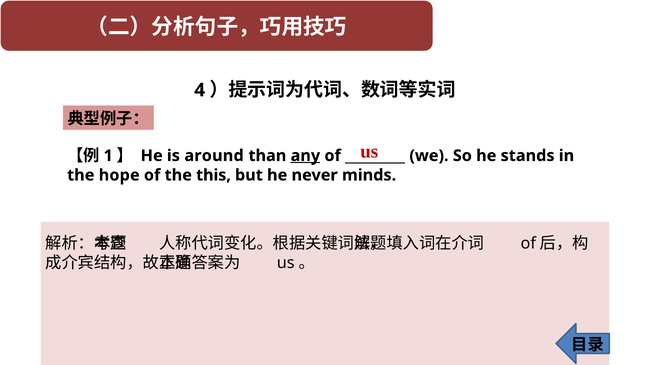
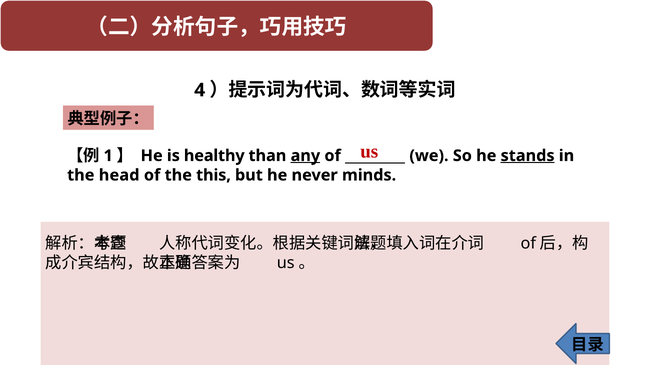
around: around -> healthy (214, 156)
stands underline: none -> present (528, 156)
hope: hope -> head (119, 175)
